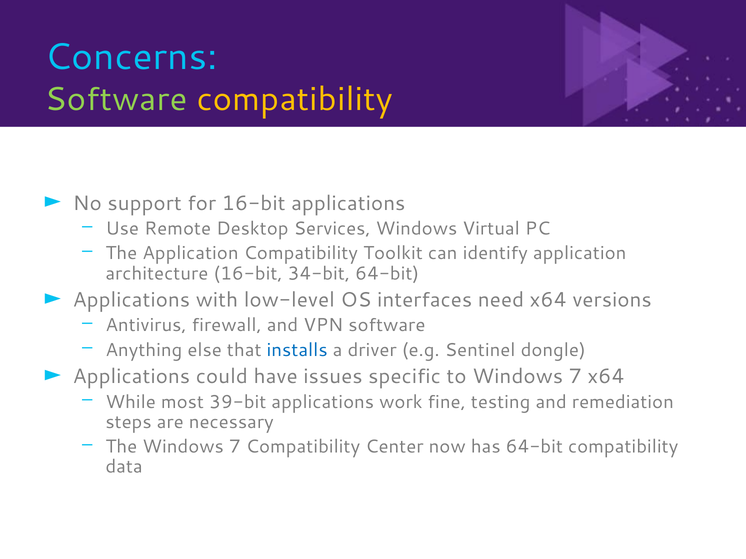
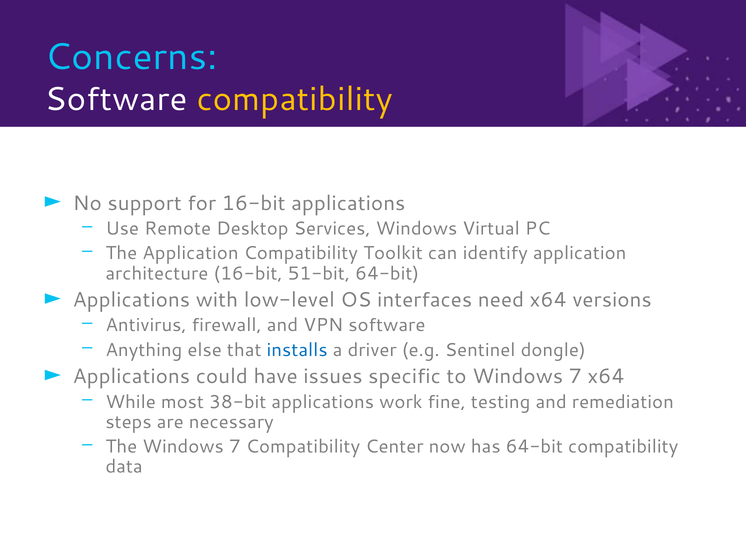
Software colour: light green -> white (116, 99)
34-bit: 34-bit -> 51-bit (319, 274)
39-bit: 39-bit -> 38-bit (238, 402)
